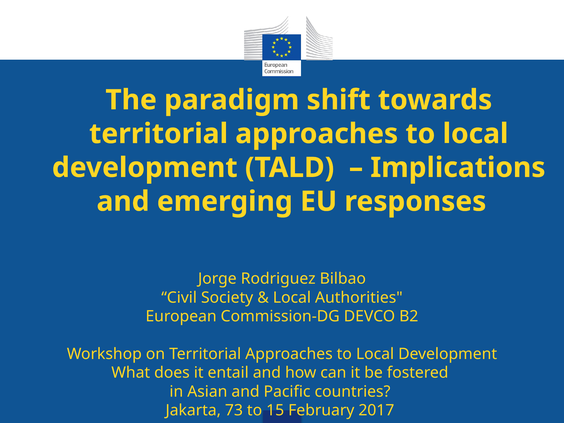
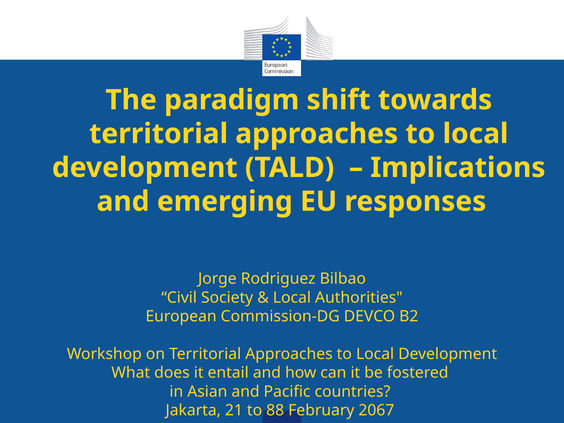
73: 73 -> 21 (234, 410)
15: 15 -> 88 (275, 410)
2017: 2017 -> 2067 (376, 410)
